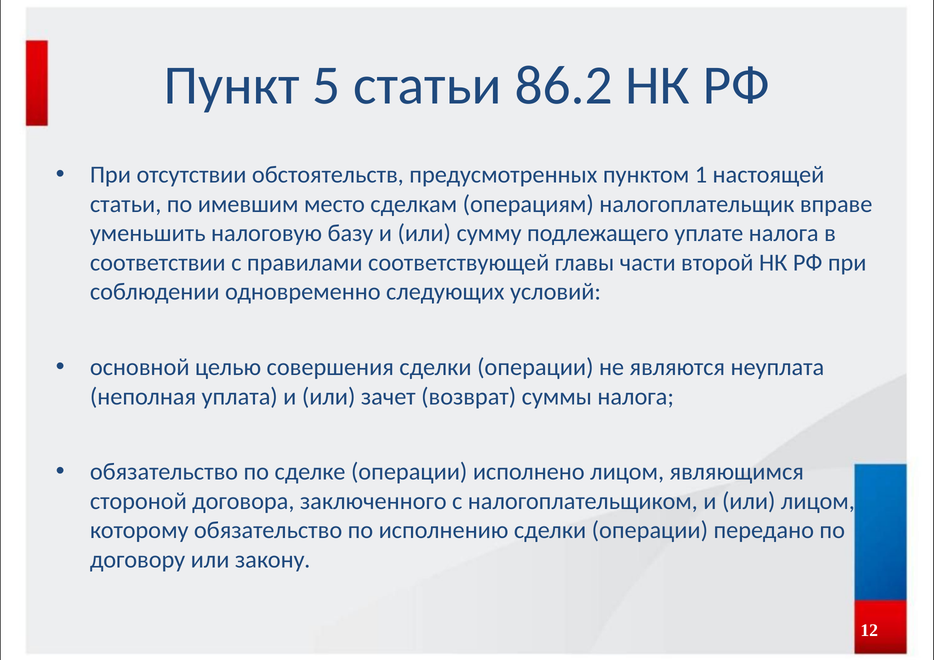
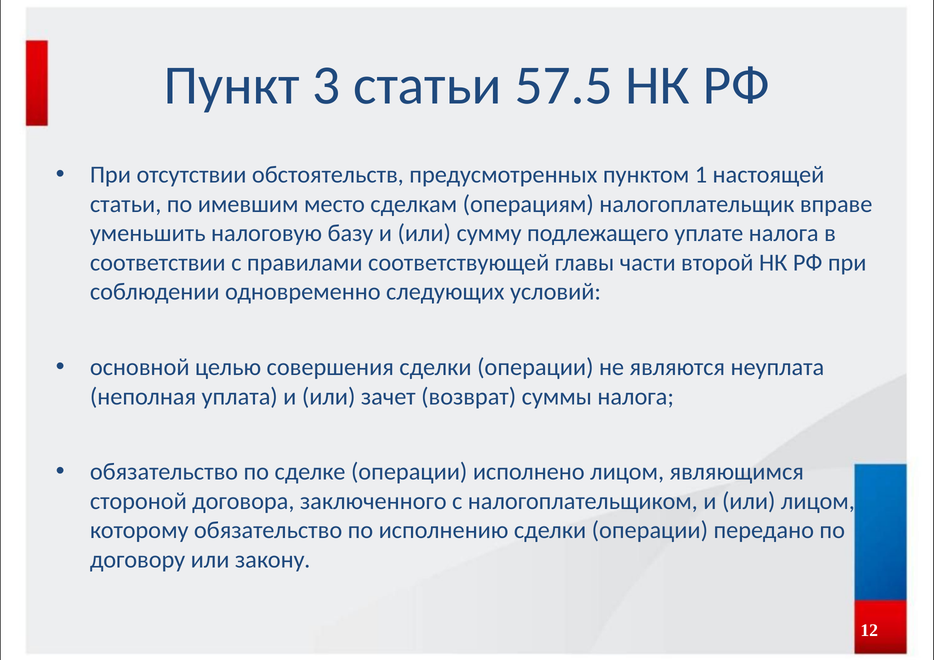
5: 5 -> 3 (326, 85)
86.2: 86.2 -> 57.5 (564, 85)
